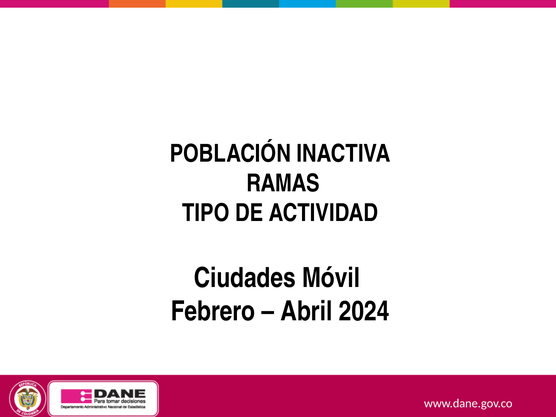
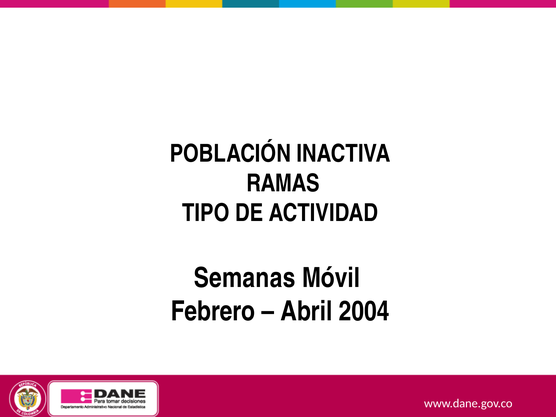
Ciudades: Ciudades -> Semanas (245, 278)
2024: 2024 -> 2004 (364, 311)
